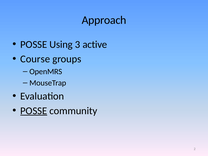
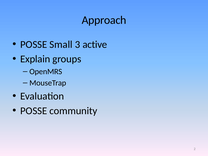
Using: Using -> Small (61, 44)
Course: Course -> Explain (35, 59)
POSSE underline: present -> none (34, 111)
